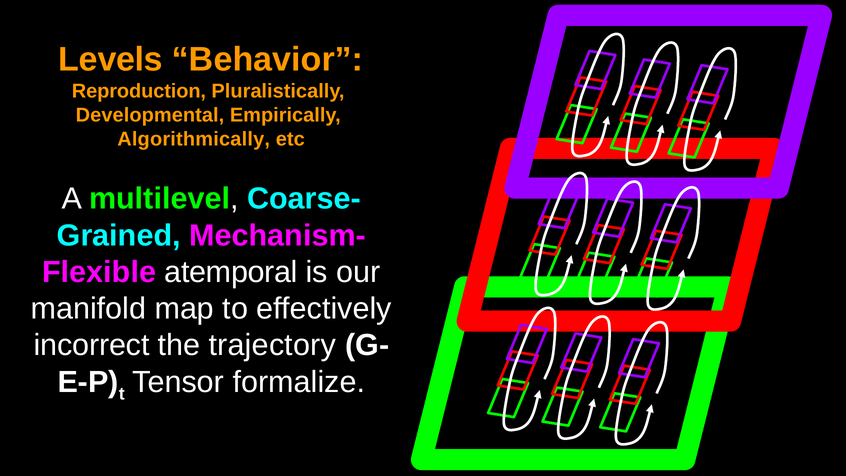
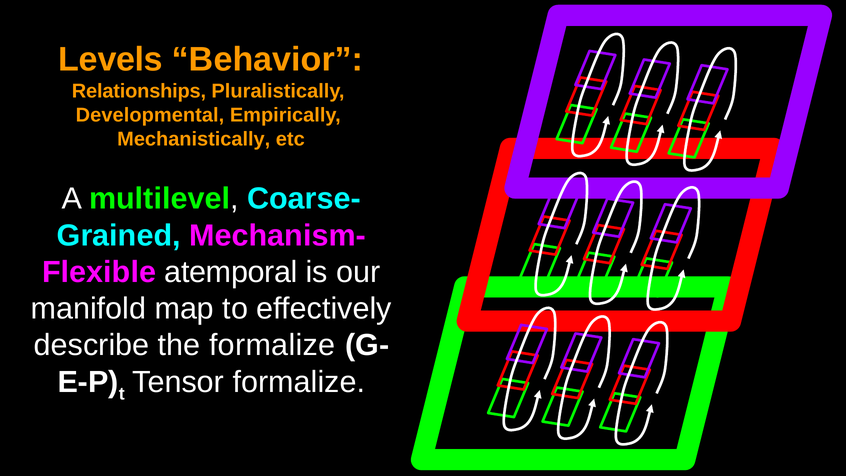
Reproduction: Reproduction -> Relationships (139, 91)
Algorithmically: Algorithmically -> Mechanistically (194, 139)
incorrect: incorrect -> describe (92, 345)
the trajectory: trajectory -> formalize (272, 345)
